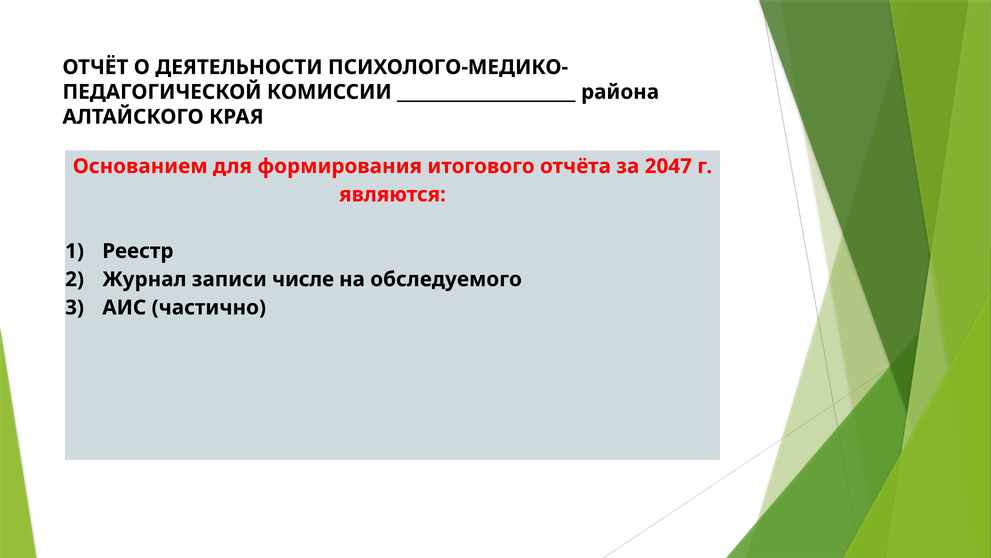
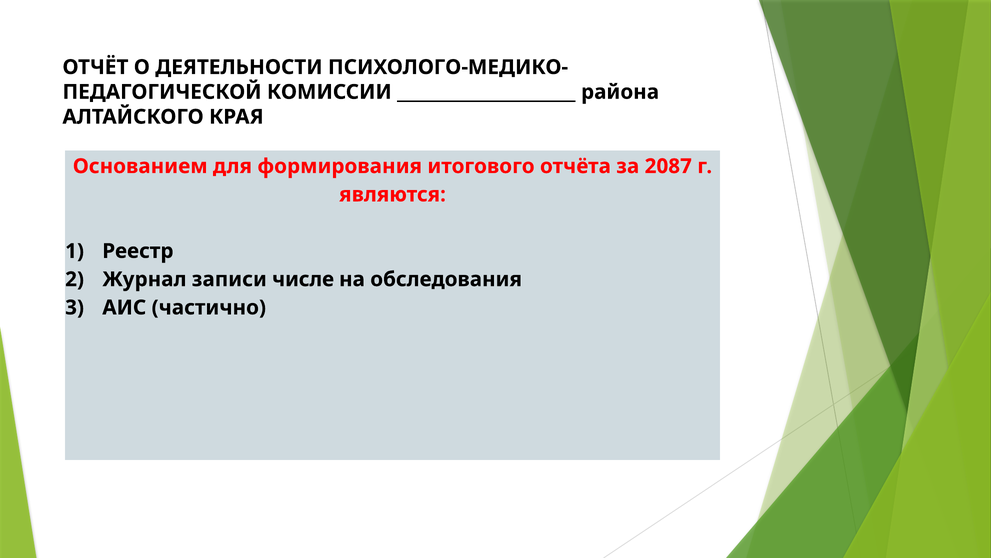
2047: 2047 -> 2087 (668, 166)
обследуемого: обследуемого -> обследования (446, 279)
